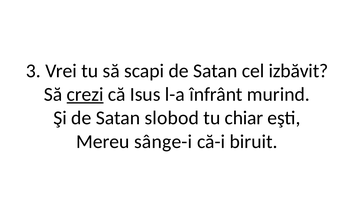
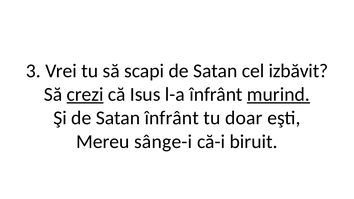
murind underline: none -> present (278, 94)
Satan slobod: slobod -> înfrânt (172, 118)
chiar: chiar -> doar (244, 118)
